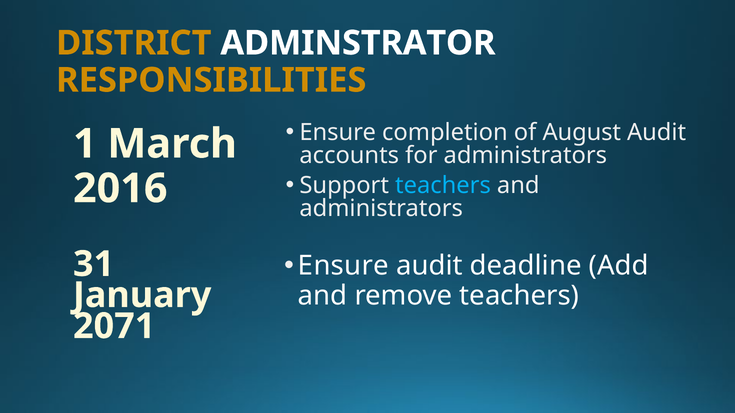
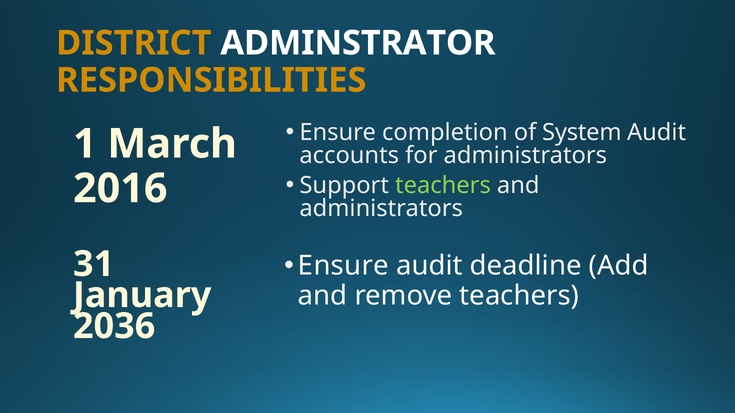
August: August -> System (582, 133)
teachers colour: light blue -> light green (443, 186)
2071: 2071 -> 2036 (114, 327)
